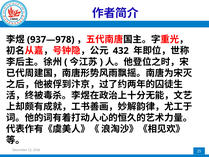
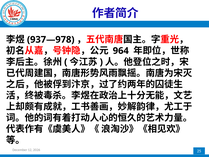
432: 432 -> 964 (121, 51)
